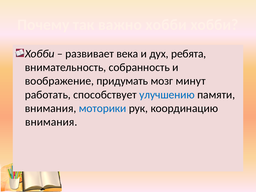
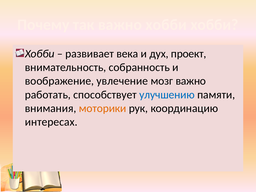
ребята: ребята -> проект (189, 54)
придумать: придумать -> увлечение (122, 81)
мозг минут: минут -> важно (191, 81)
моторики colour: blue -> orange (103, 108)
внимания: внимания -> интересах (51, 122)
